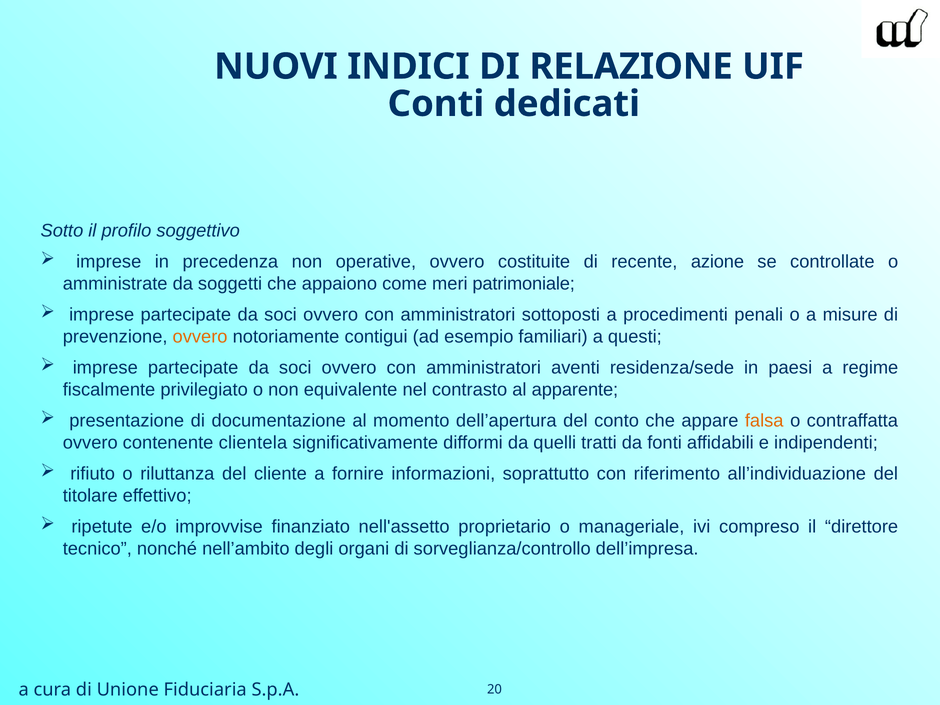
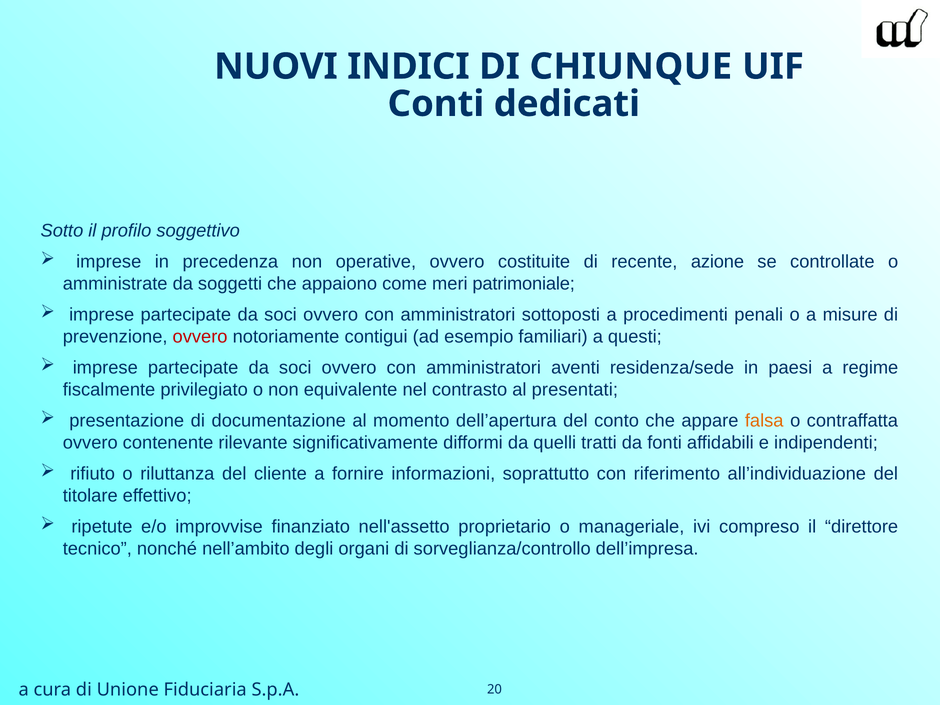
RELAZIONE: RELAZIONE -> CHIUNQUE (631, 67)
ovvero colour: orange -> red (200, 337)
apparente: apparente -> presentati (575, 390)
clientela: clientela -> rilevante (253, 443)
